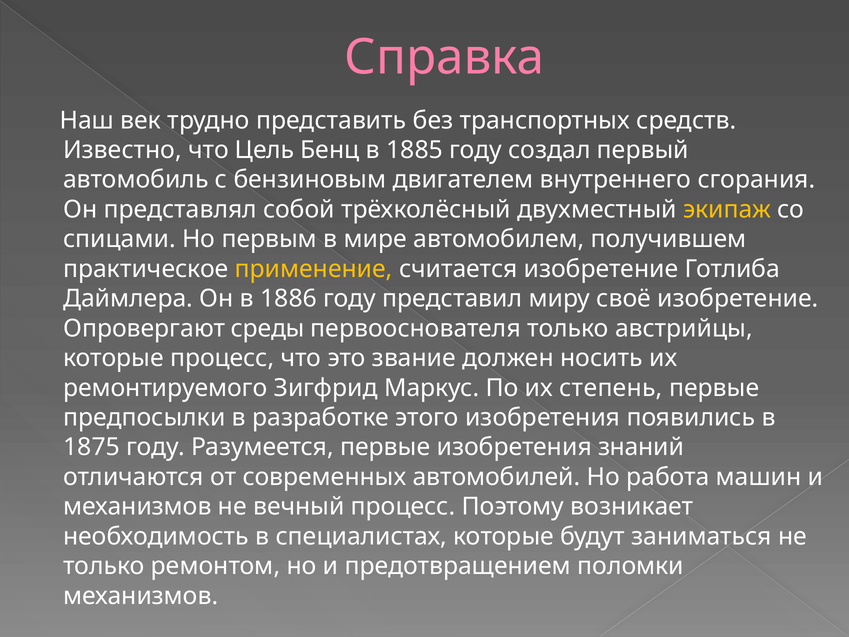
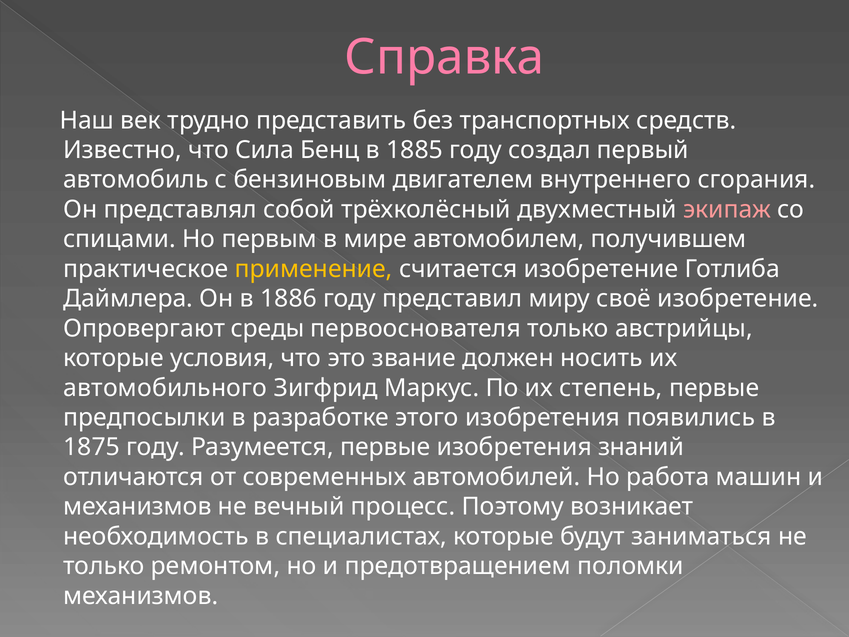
Цель: Цель -> Сила (265, 150)
экипаж colour: yellow -> pink (727, 209)
которые процесс: процесс -> условия (222, 358)
ремонтируемого: ремонтируемого -> автомобильного (165, 388)
